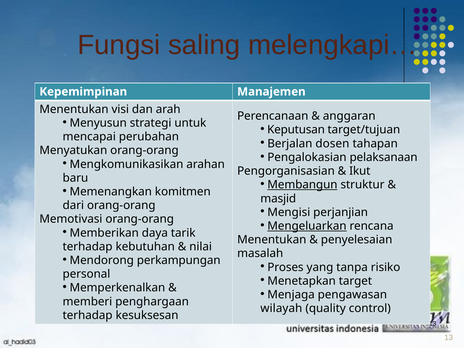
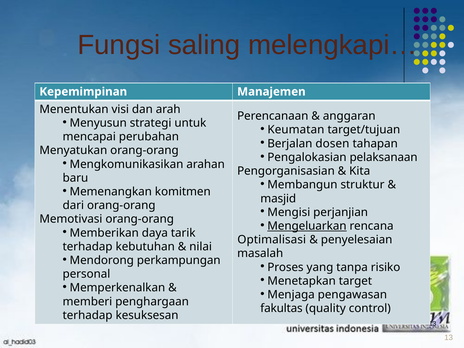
Keputusan: Keputusan -> Keumatan (296, 130)
Ikut: Ikut -> Kita (360, 171)
Membangun underline: present -> none (302, 185)
Menentukan: Menentukan -> Optimalisasi (272, 240)
wilayah: wilayah -> fakultas (281, 308)
